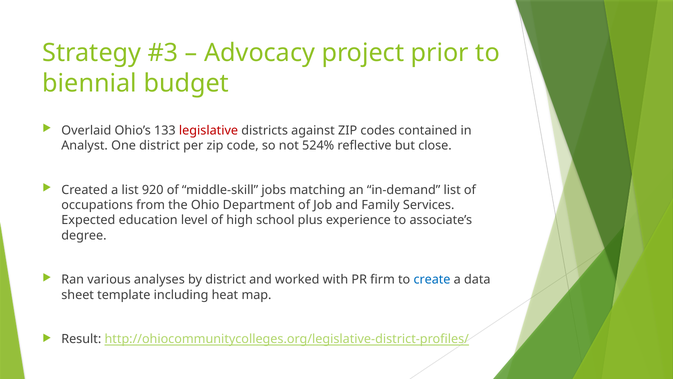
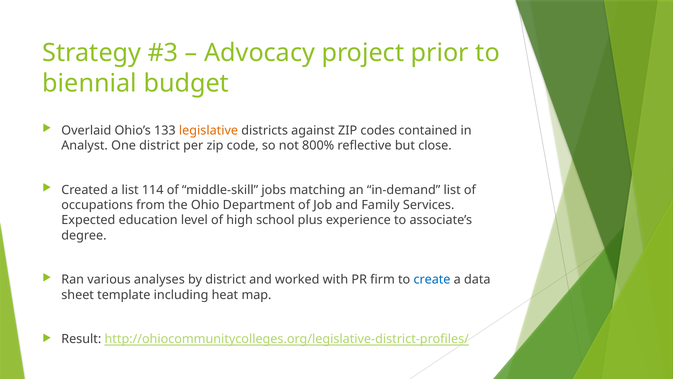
legislative colour: red -> orange (208, 130)
524%: 524% -> 800% (318, 145)
920: 920 -> 114 (153, 190)
